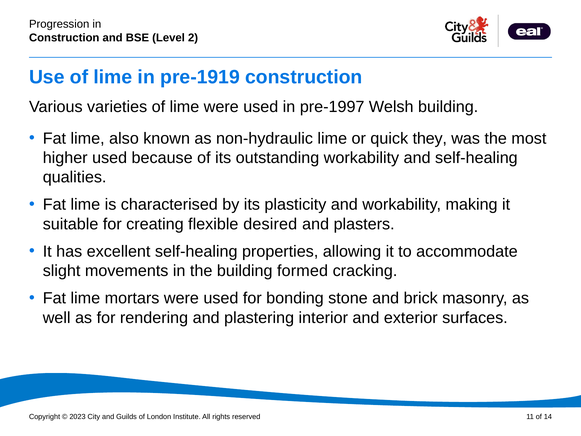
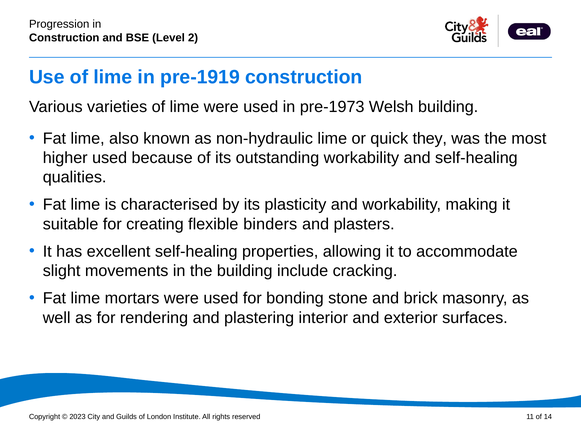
pre-1997: pre-1997 -> pre-1973 (332, 107)
desired: desired -> binders (270, 224)
formed: formed -> include (303, 271)
